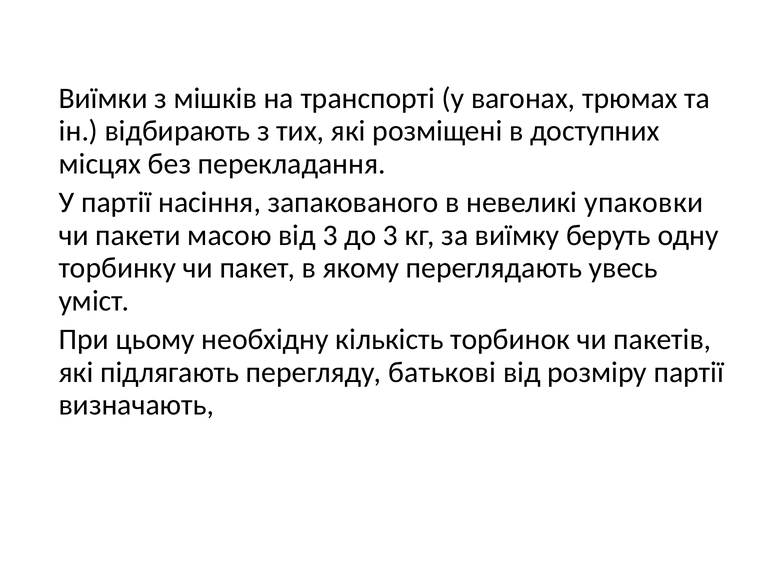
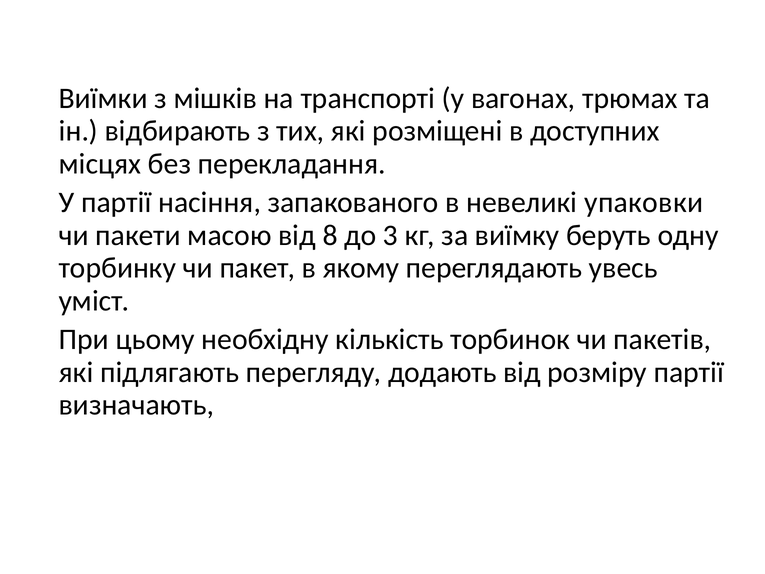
від 3: 3 -> 8 (330, 235)
батькові: батькові -> додають (442, 372)
